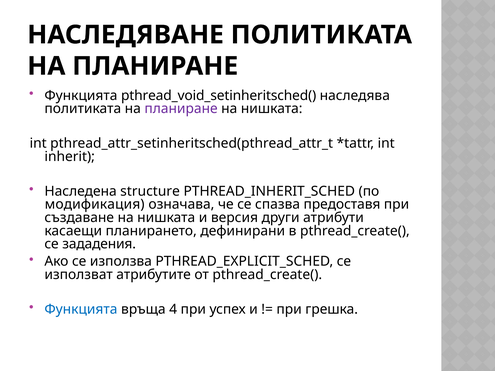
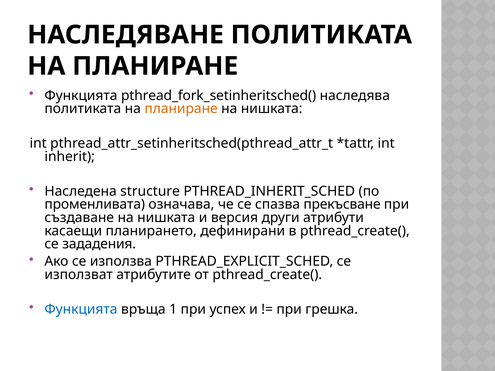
pthread_void_setinheritsched(: pthread_void_setinheritsched( -> pthread_fork_setinheritsched( (219, 96)
планиране colour: purple -> orange (181, 109)
модификация: модификация -> променливата (95, 205)
предоставя: предоставя -> прекъсване (342, 205)
4: 4 -> 1 (173, 309)
